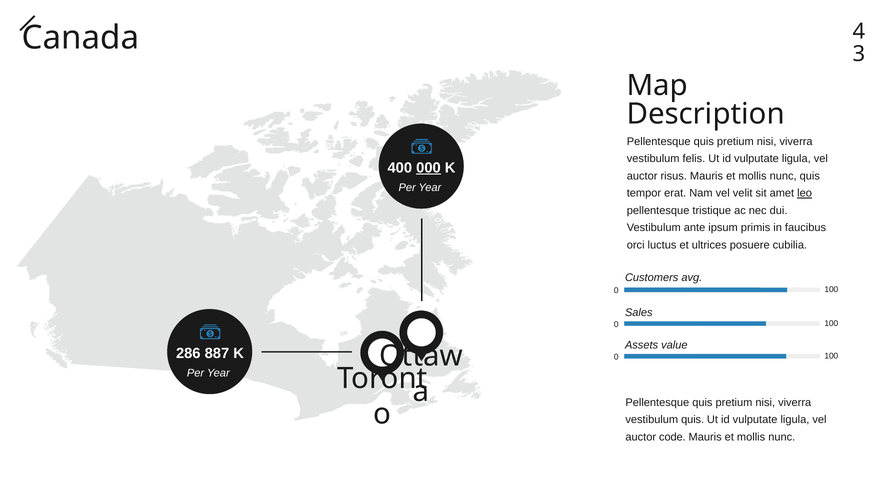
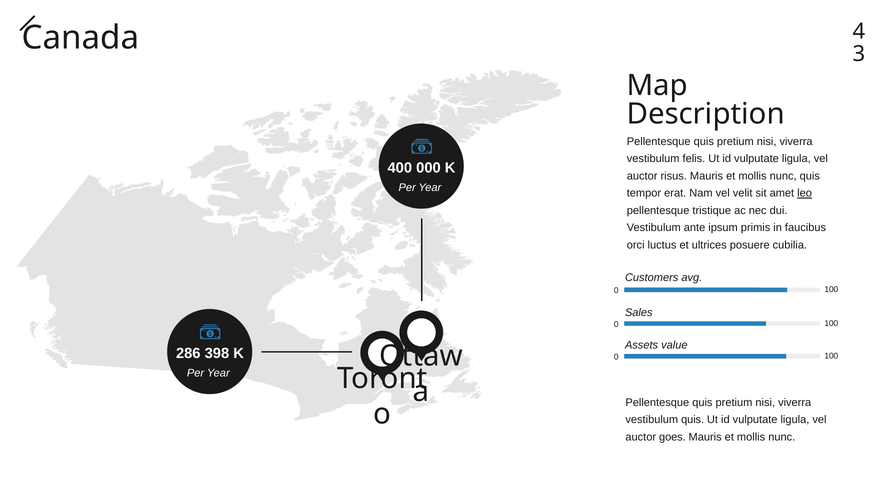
000 underline: present -> none (428, 168)
887: 887 -> 398 (217, 353)
code: code -> goes (672, 437)
